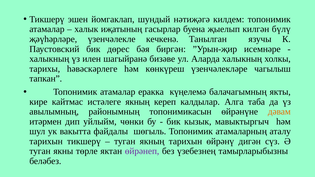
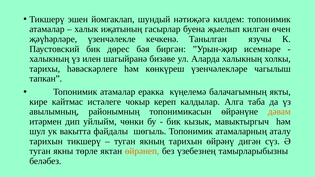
бүлү: бүлү -> өчен (281, 29)
истәлеге якның: якның -> чокыр (138, 102)
өйрәнеп colour: purple -> orange (142, 151)
